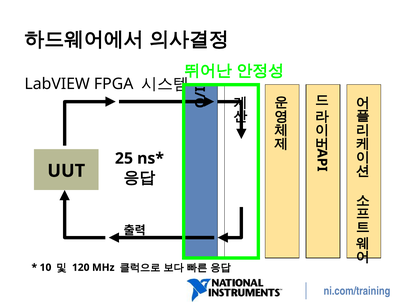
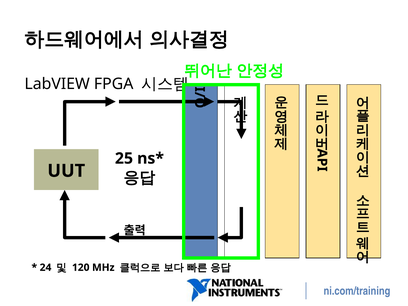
10: 10 -> 24 (46, 267)
